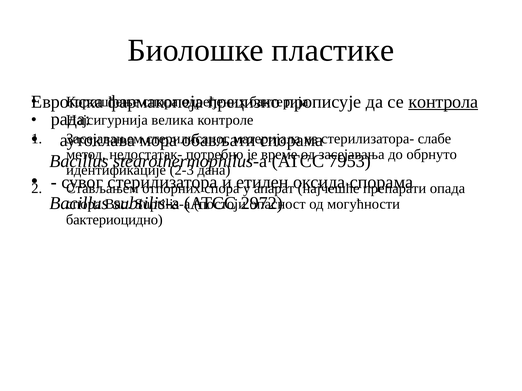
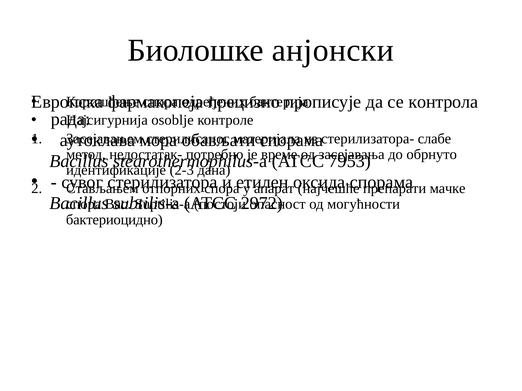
пластике: пластике -> анјонски (333, 51)
контрола underline: present -> none (443, 102)
велика: велика -> osoblje (173, 120)
опада: опада -> мачке (448, 189)
